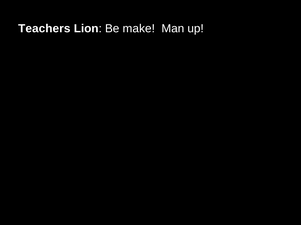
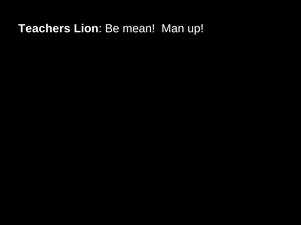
make: make -> mean (139, 29)
